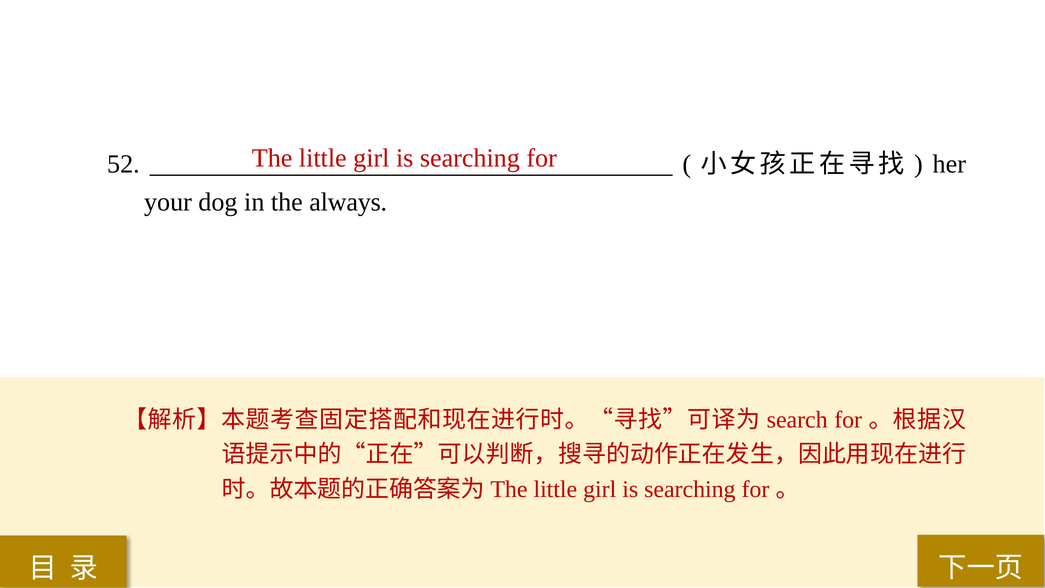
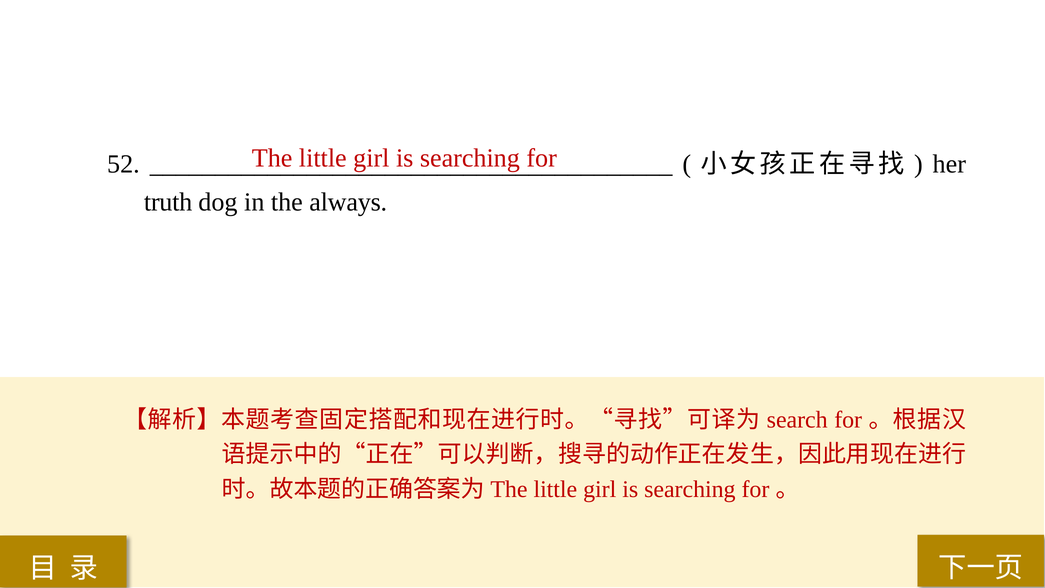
your: your -> truth (168, 202)
